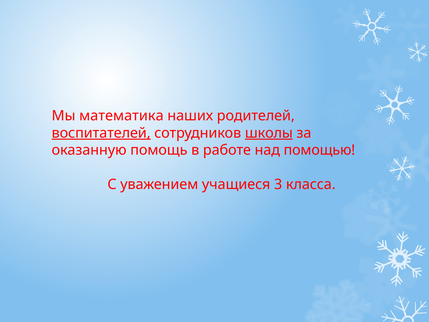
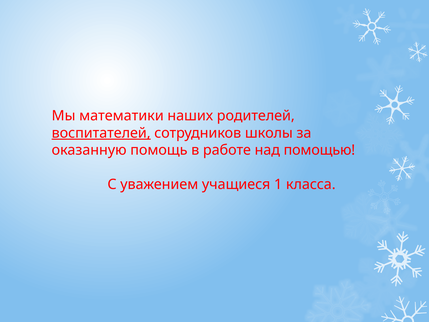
математика: математика -> математики (121, 116)
школы underline: present -> none (269, 133)
3: 3 -> 1 (278, 184)
